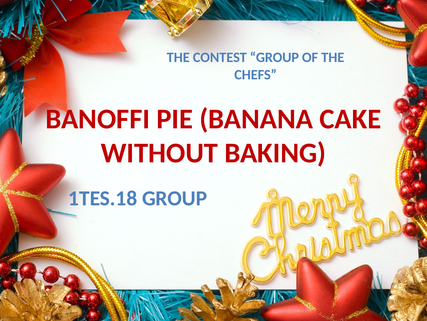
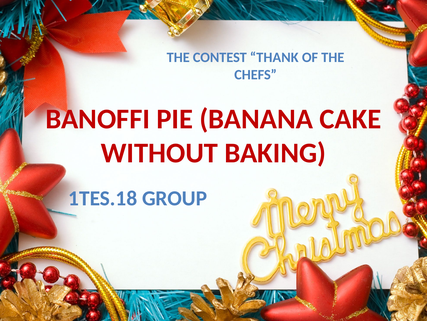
CONTEST GROUP: GROUP -> THANK (274, 57)
